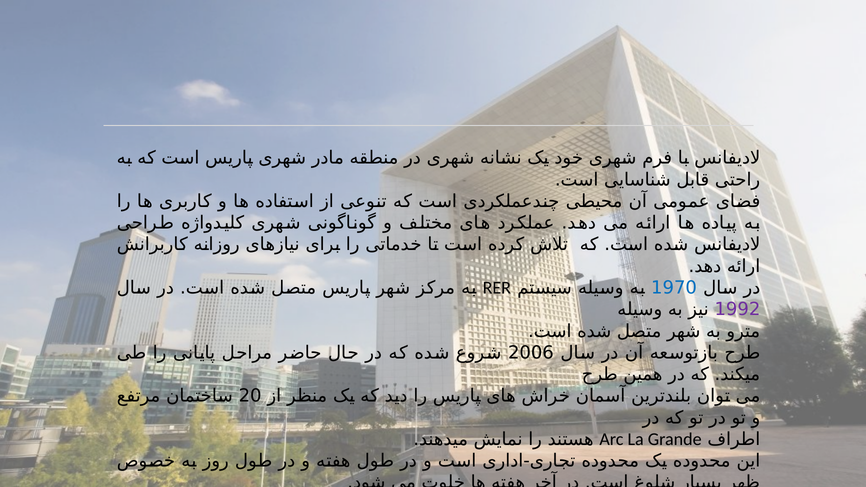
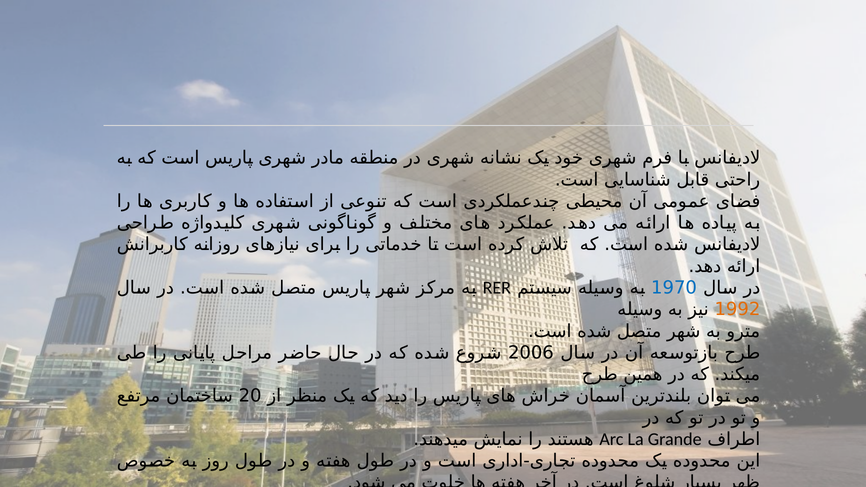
1992 colour: purple -> orange (737, 309)
